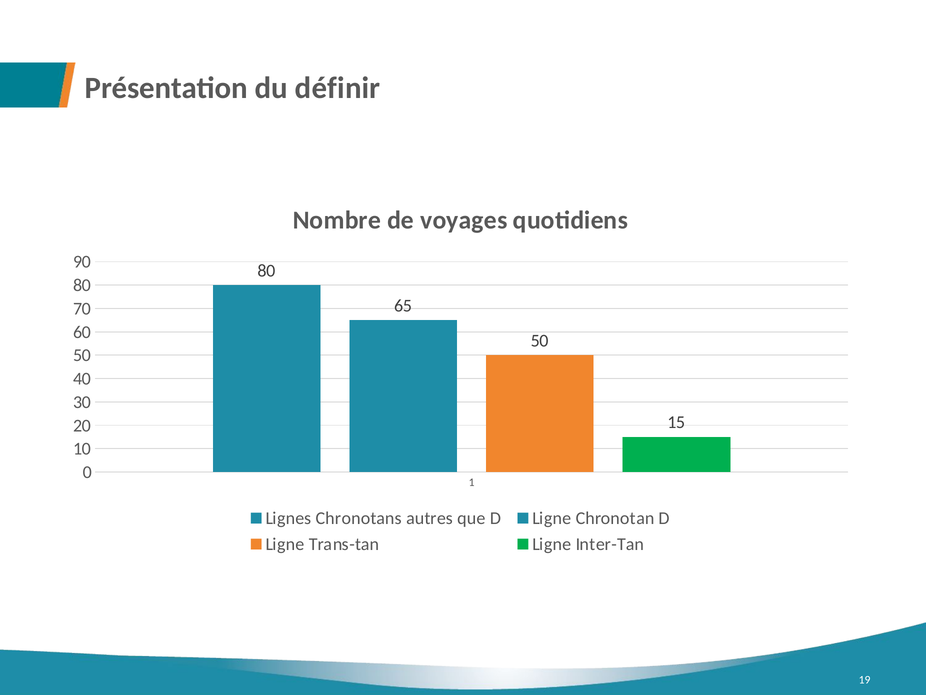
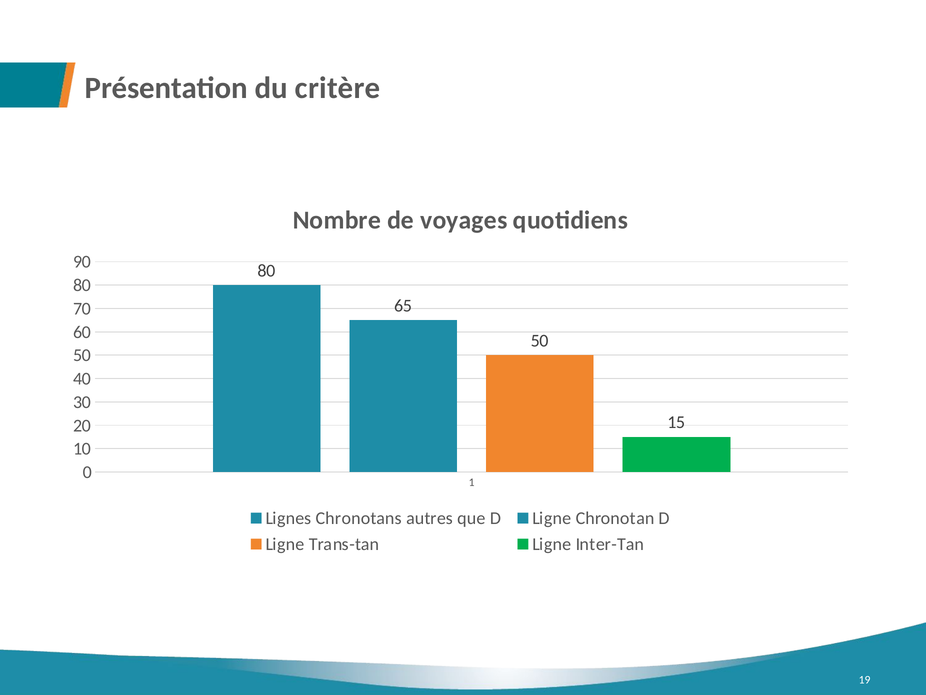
définir: définir -> critère (338, 88)
